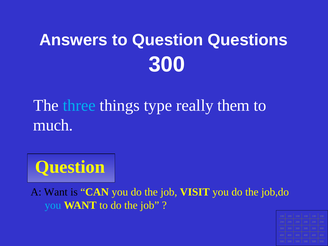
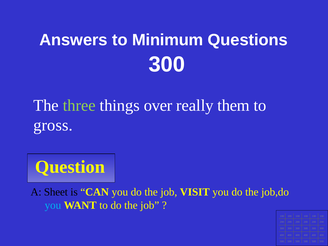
to Question: Question -> Minimum (168, 40)
three colour: light blue -> light green (79, 106)
type: type -> over (158, 106)
much: much -> gross (53, 125)
A Want: Want -> Sheet (56, 192)
